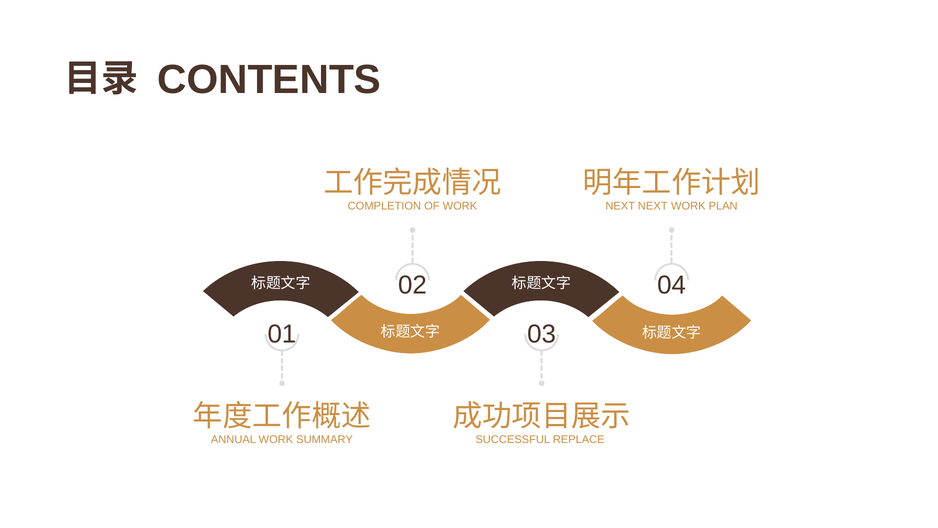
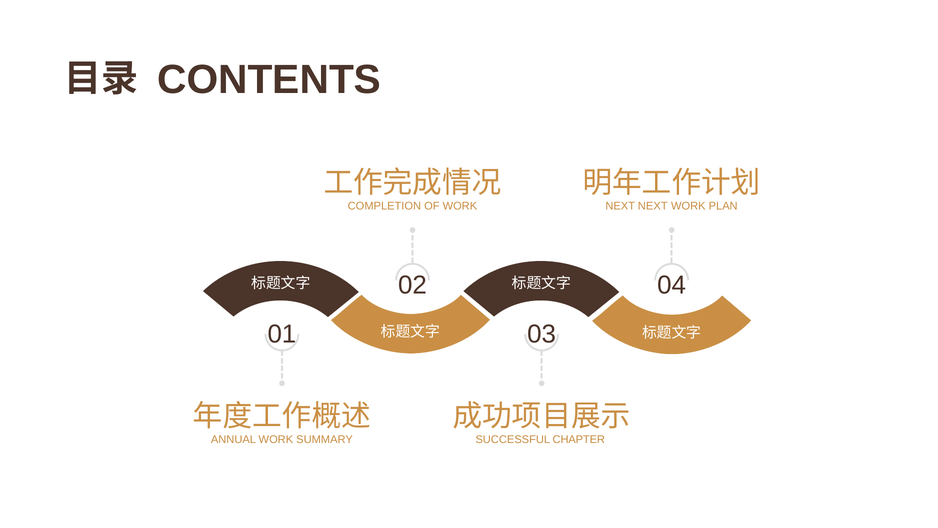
REPLACE: REPLACE -> CHAPTER (579, 439)
